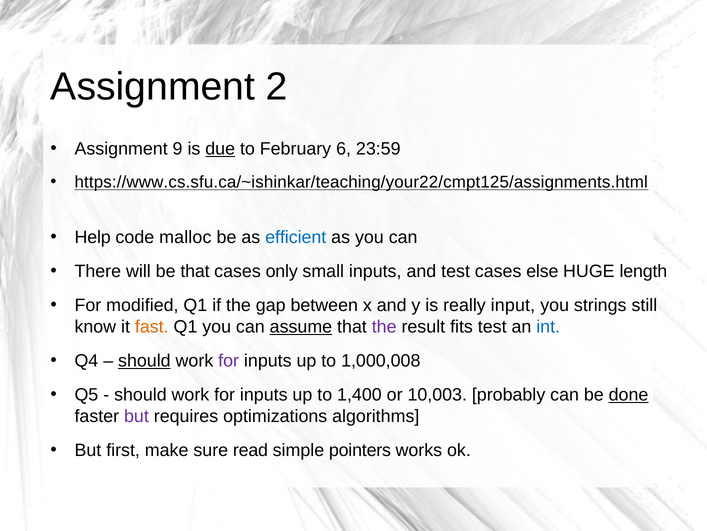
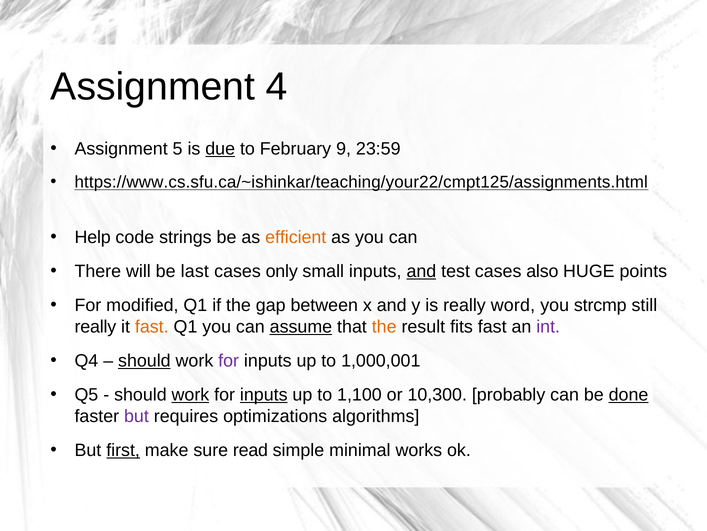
2: 2 -> 4 (277, 87)
9: 9 -> 5 (178, 149)
6: 6 -> 9 (344, 149)
malloc: malloc -> strings (185, 237)
efficient colour: blue -> orange (296, 237)
be that: that -> last (195, 271)
and underline: none -> present (421, 271)
else: else -> also (542, 271)
length: length -> points (643, 271)
input: input -> word (513, 305)
strings: strings -> strcmp (600, 305)
know: know -> really (95, 326)
the colour: purple -> orange (384, 326)
fits test: test -> fast (492, 326)
int colour: blue -> purple (548, 326)
1,000,008: 1,000,008 -> 1,000,001 (381, 360)
work underline: none -> present (190, 394)
inputs underline: none -> present (264, 394)
1,400: 1,400 -> 1,100 (359, 394)
10,003: 10,003 -> 10,300 (437, 394)
first underline: none -> present (123, 450)
pointers: pointers -> minimal (360, 450)
